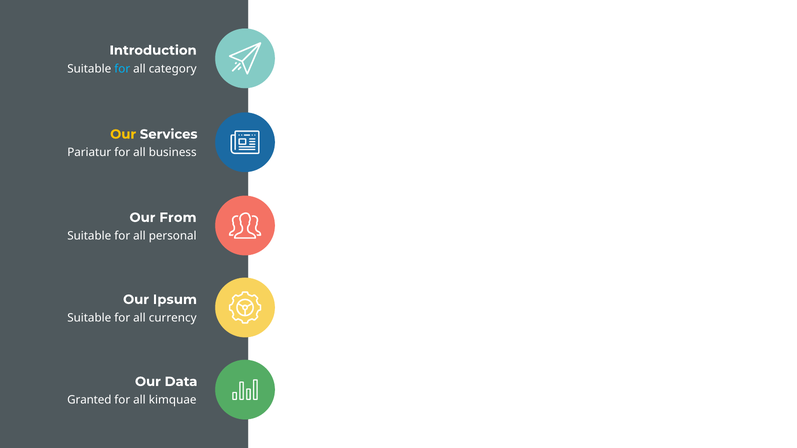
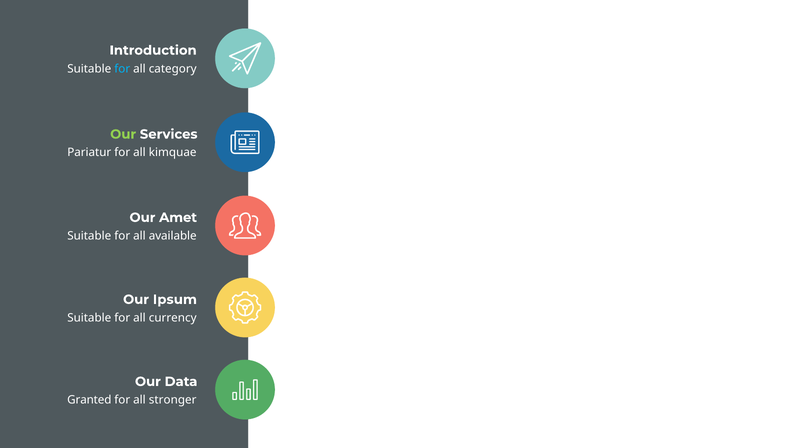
Our colour: yellow -> light green (123, 134)
business: business -> kimquae (173, 153)
From: From -> Amet (178, 218)
personal: personal -> available (173, 236)
kimquae: kimquae -> stronger (173, 400)
